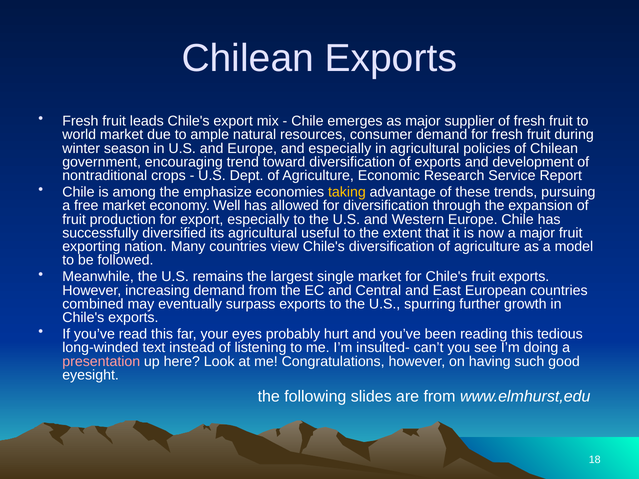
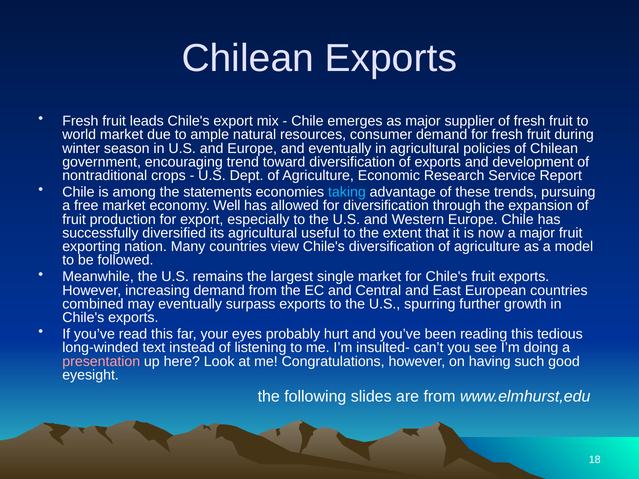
and especially: especially -> eventually (340, 149)
emphasize: emphasize -> statements (218, 192)
taking colour: yellow -> light blue (347, 192)
